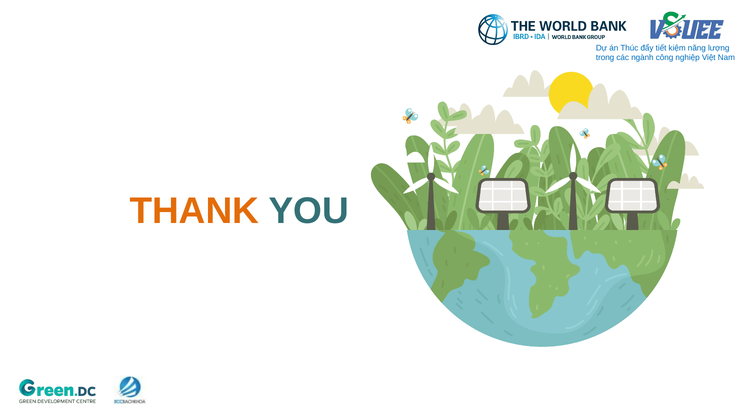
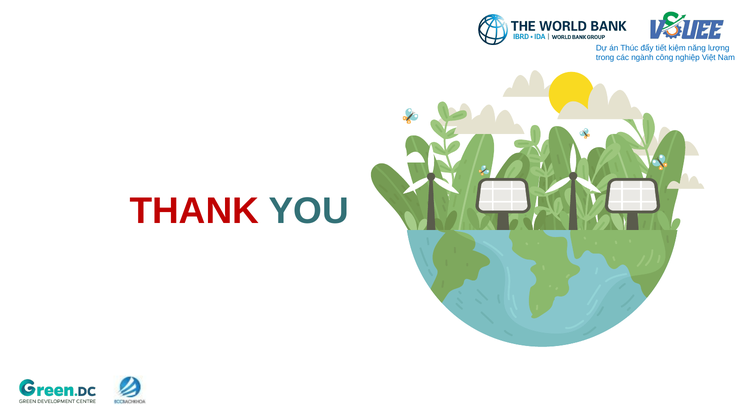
THANK colour: orange -> red (194, 211)
